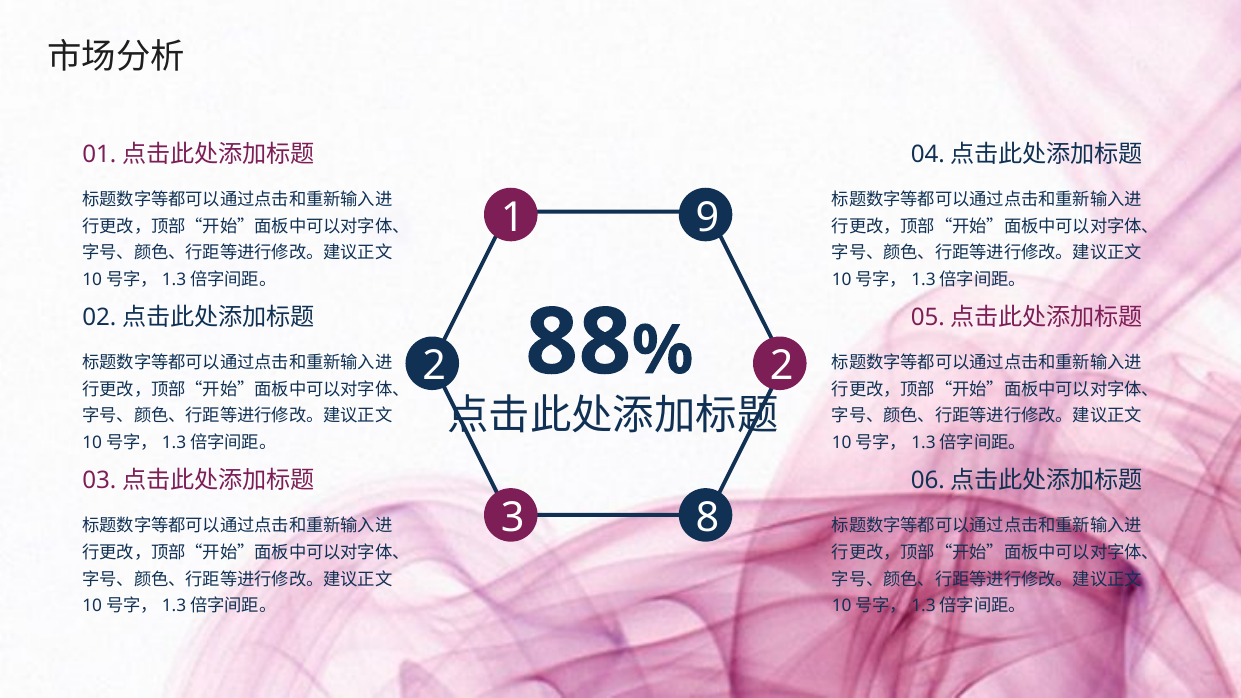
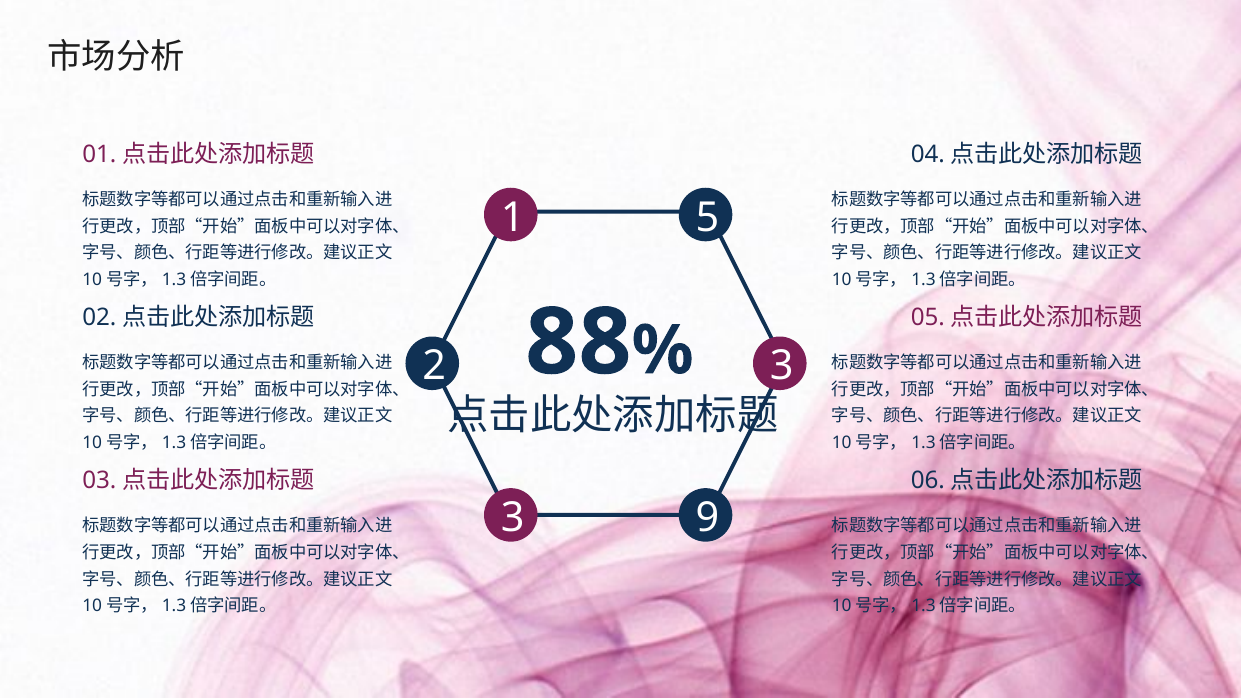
9: 9 -> 5 (708, 217)
2 2: 2 -> 3 (782, 366)
8: 8 -> 9 (708, 518)
